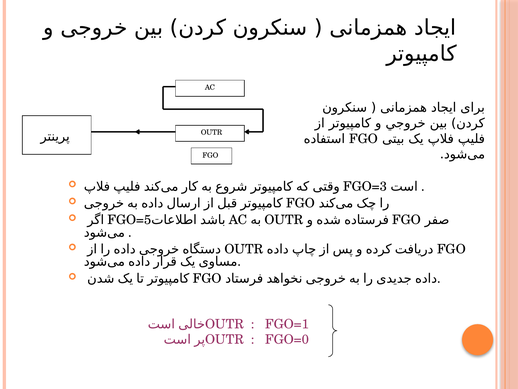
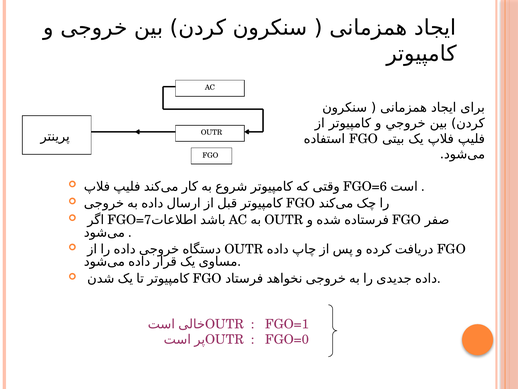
FGO=3: FGO=3 -> FGO=6 (365, 186)
FGO=5: FGO=5 -> FGO=7 (129, 220)
